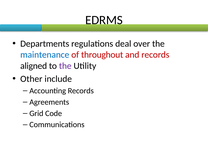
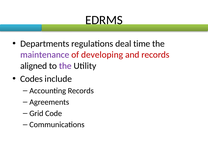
over: over -> time (142, 44)
maintenance colour: blue -> purple (45, 55)
throughout: throughout -> developing (102, 55)
Other: Other -> Codes (31, 79)
